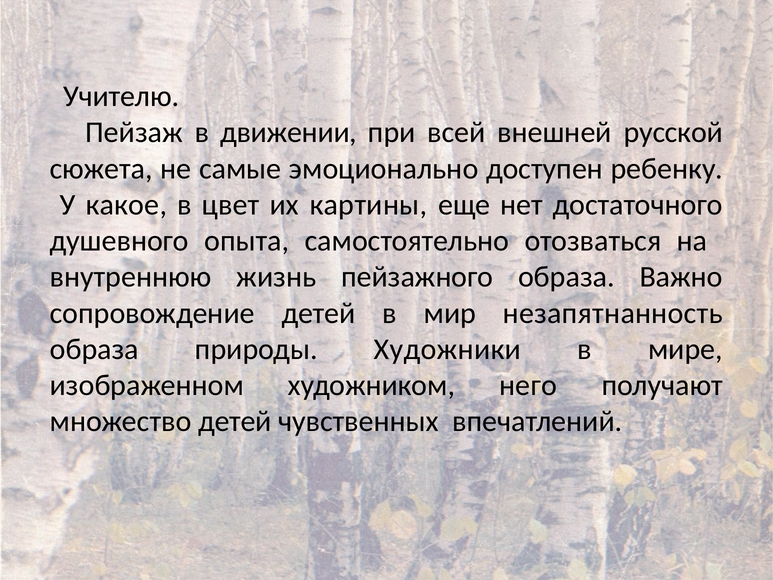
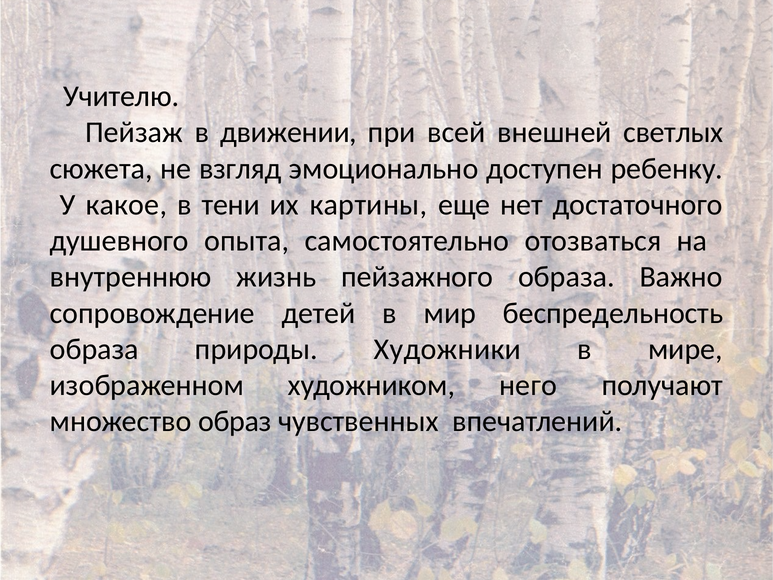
русской: русской -> светлых (673, 132)
самые: самые -> взгляд (240, 169)
цвет: цвет -> тени (231, 205)
незапятнанность: незапятнанность -> беспредельность (613, 313)
множество детей: детей -> образ (235, 421)
